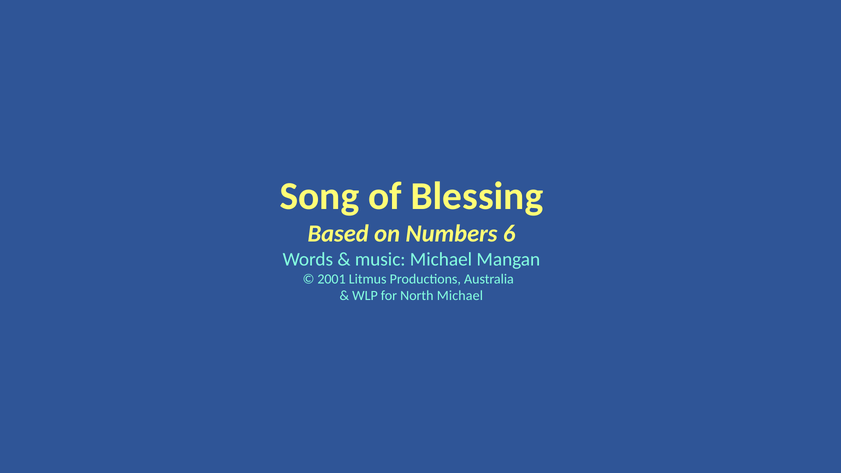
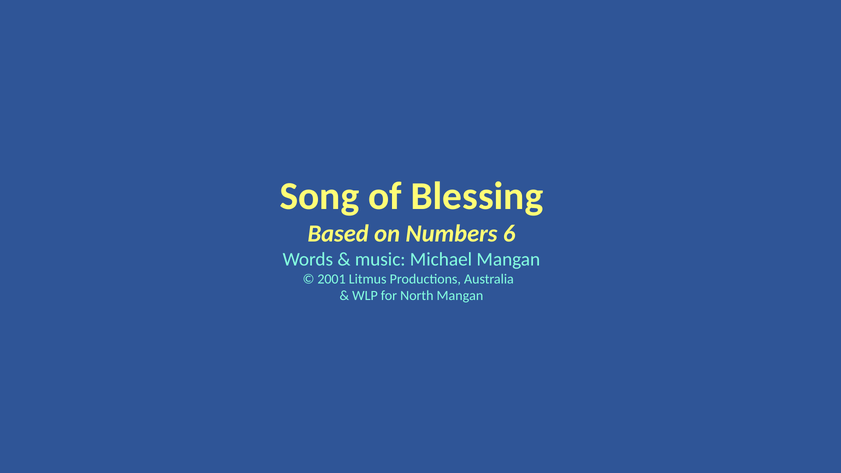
North Michael: Michael -> Mangan (460, 296)
